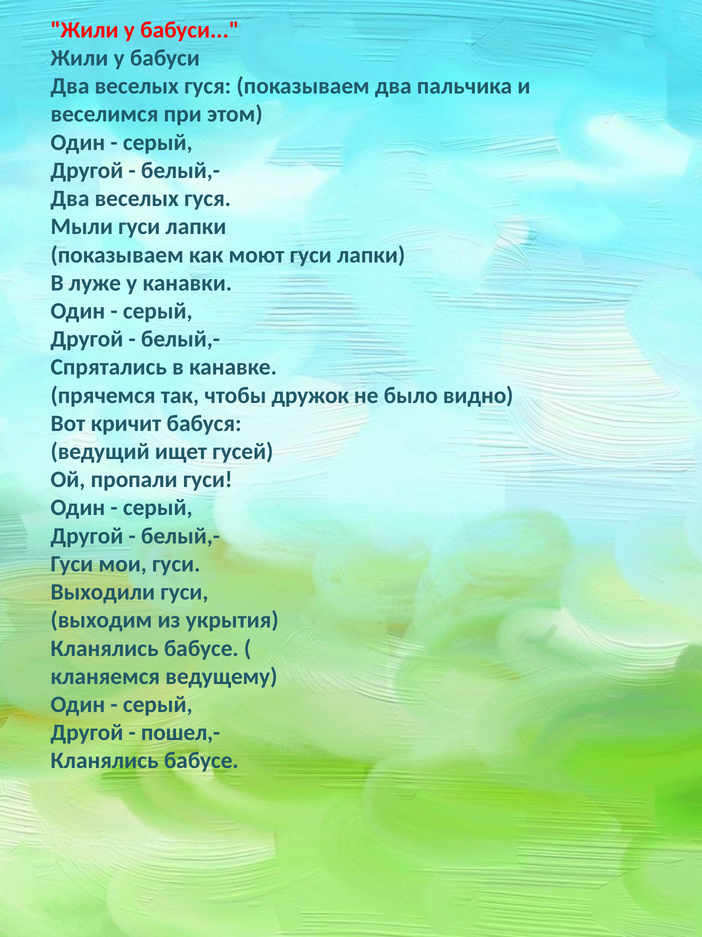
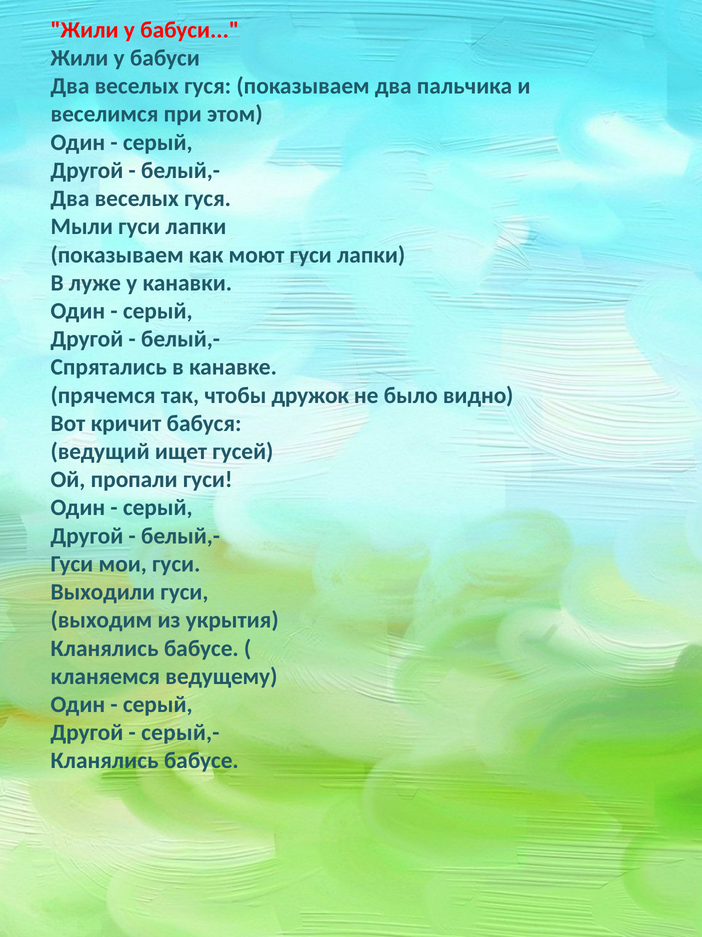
пошел,-: пошел,- -> серый,- (180, 732)
